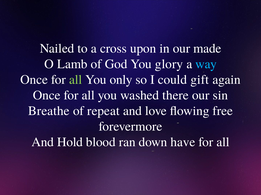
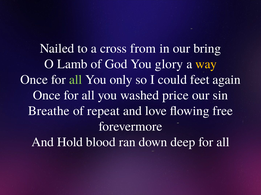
upon: upon -> from (143, 49)
made: made -> bring (207, 49)
way colour: light blue -> yellow (206, 64)
gift: gift -> feet (200, 80)
there: there -> price (176, 96)
have: have -> deep (183, 143)
